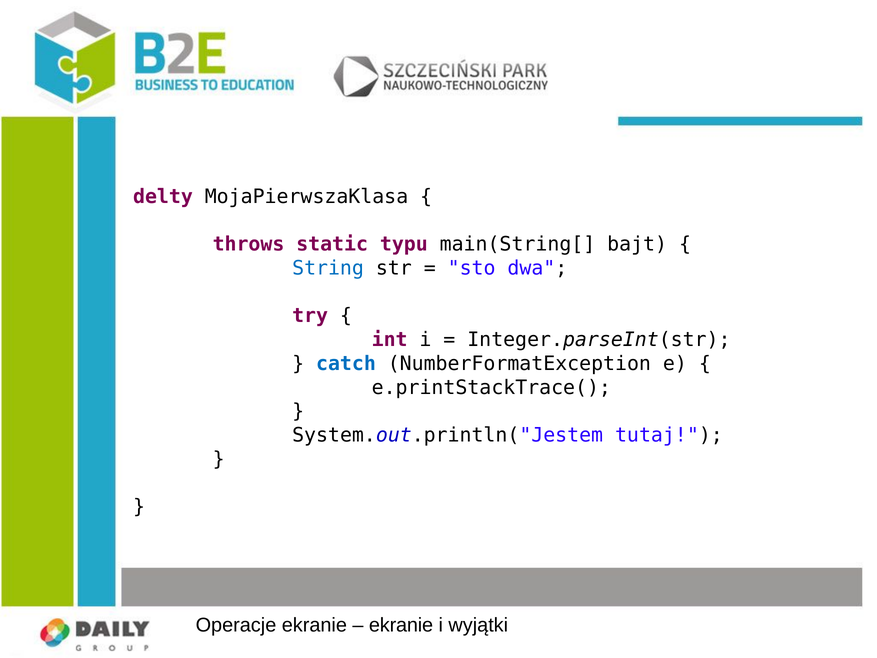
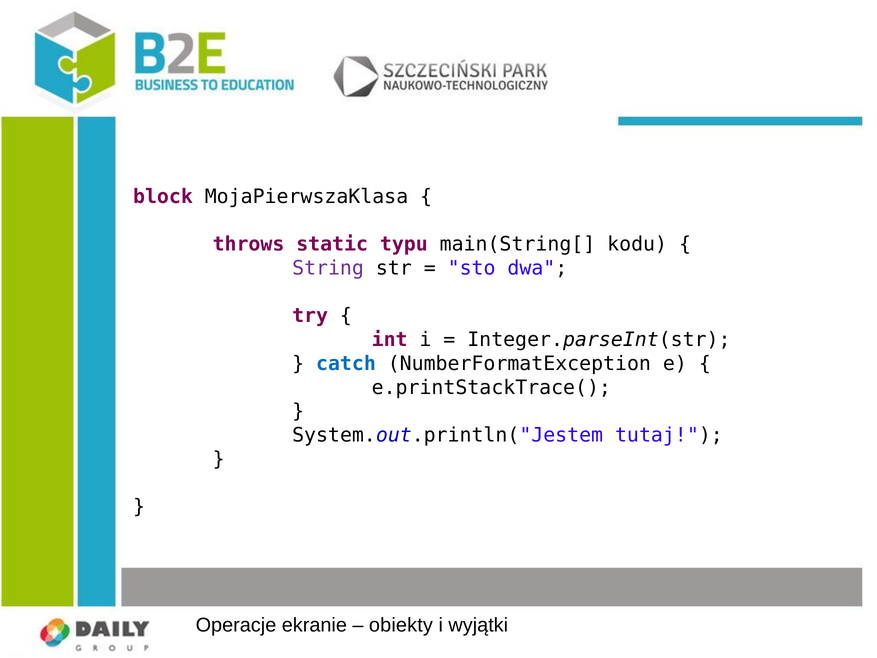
delty: delty -> block (163, 196)
bajt: bajt -> kodu (637, 244)
String colour: blue -> purple (328, 268)
ekranie: ekranie -> obiekty (401, 625)
